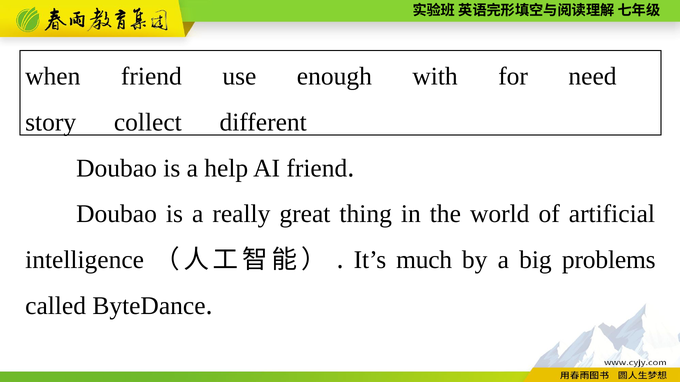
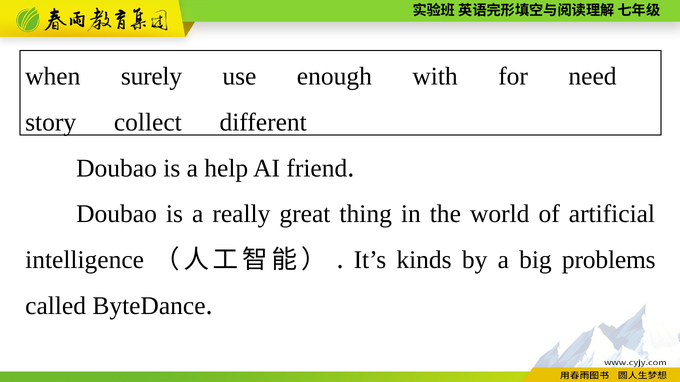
when friend: friend -> surely (151, 77)
much: much -> kinds (424, 260)
